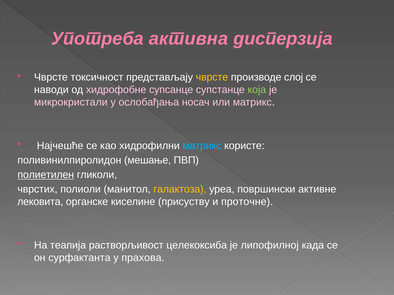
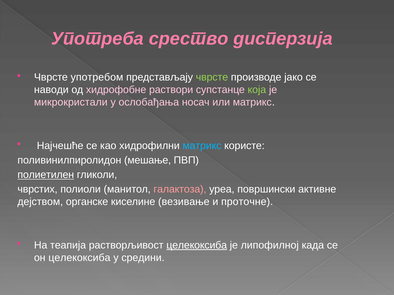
активна: активна -> срество (189, 39)
токсичност: токсичност -> употребом (97, 77)
чврсте colour: yellow -> light green (212, 77)
слој: слој -> јако (293, 77)
супсанце: супсанце -> раствори (171, 90)
галактоза colour: yellow -> pink (180, 190)
лековита: лековита -> дејством (40, 202)
присуству: присуству -> везивање (184, 202)
целекоксиба underline: none -> present (197, 246)
он сурфактанта: сурфактанта -> целекоксиба (79, 258)
прахова: прахова -> средини (143, 258)
